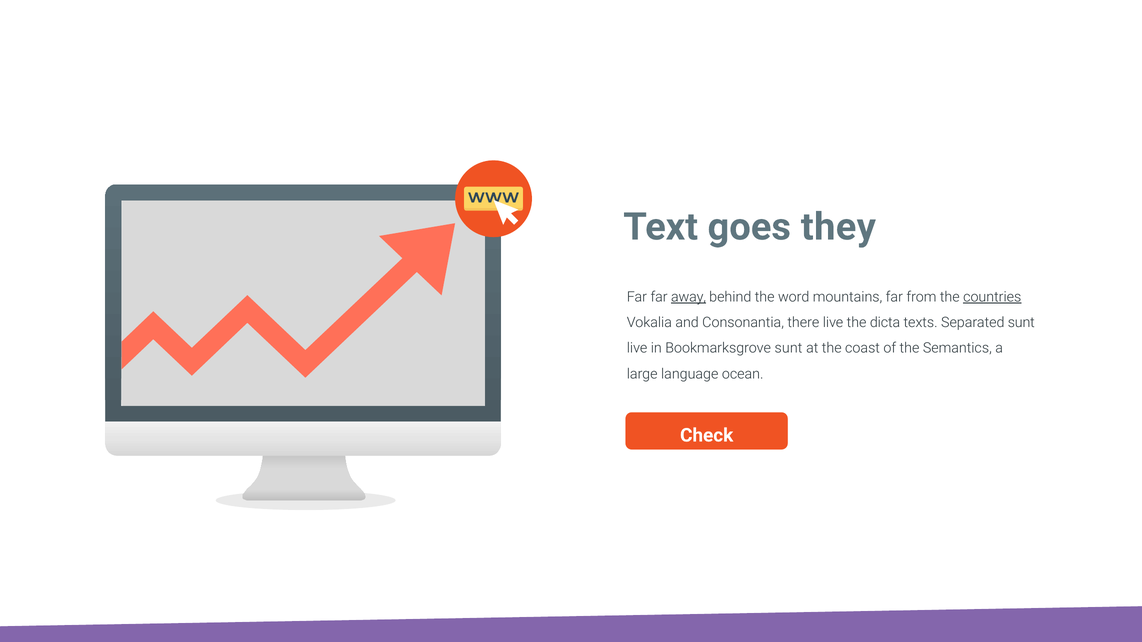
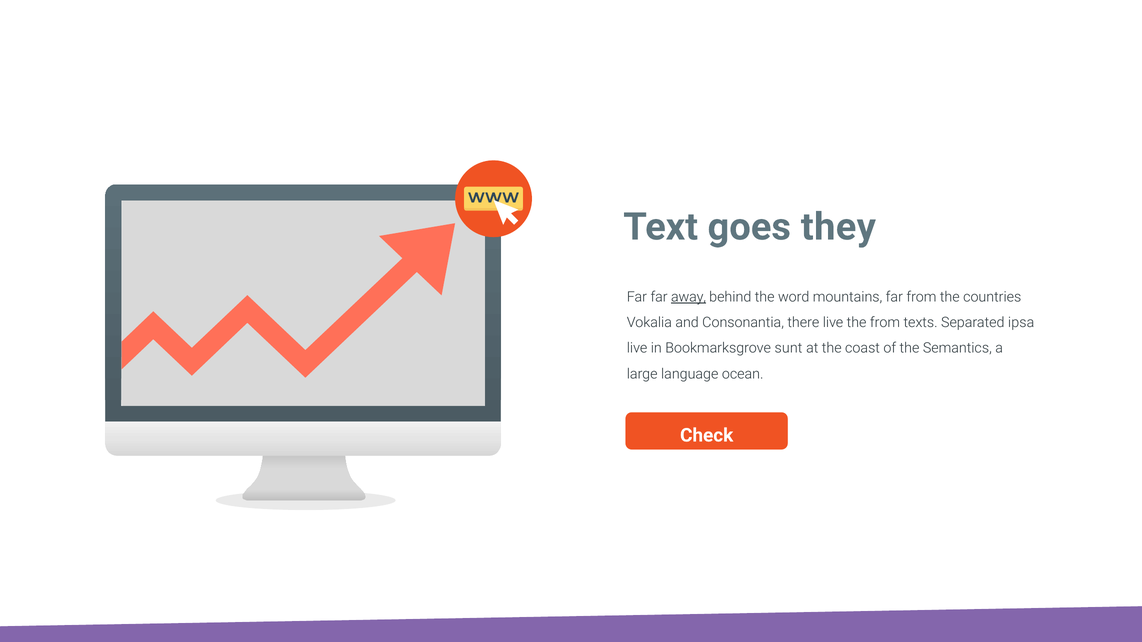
countries underline: present -> none (992, 297)
the dicta: dicta -> from (885, 323)
Separated sunt: sunt -> ipsa (1021, 323)
